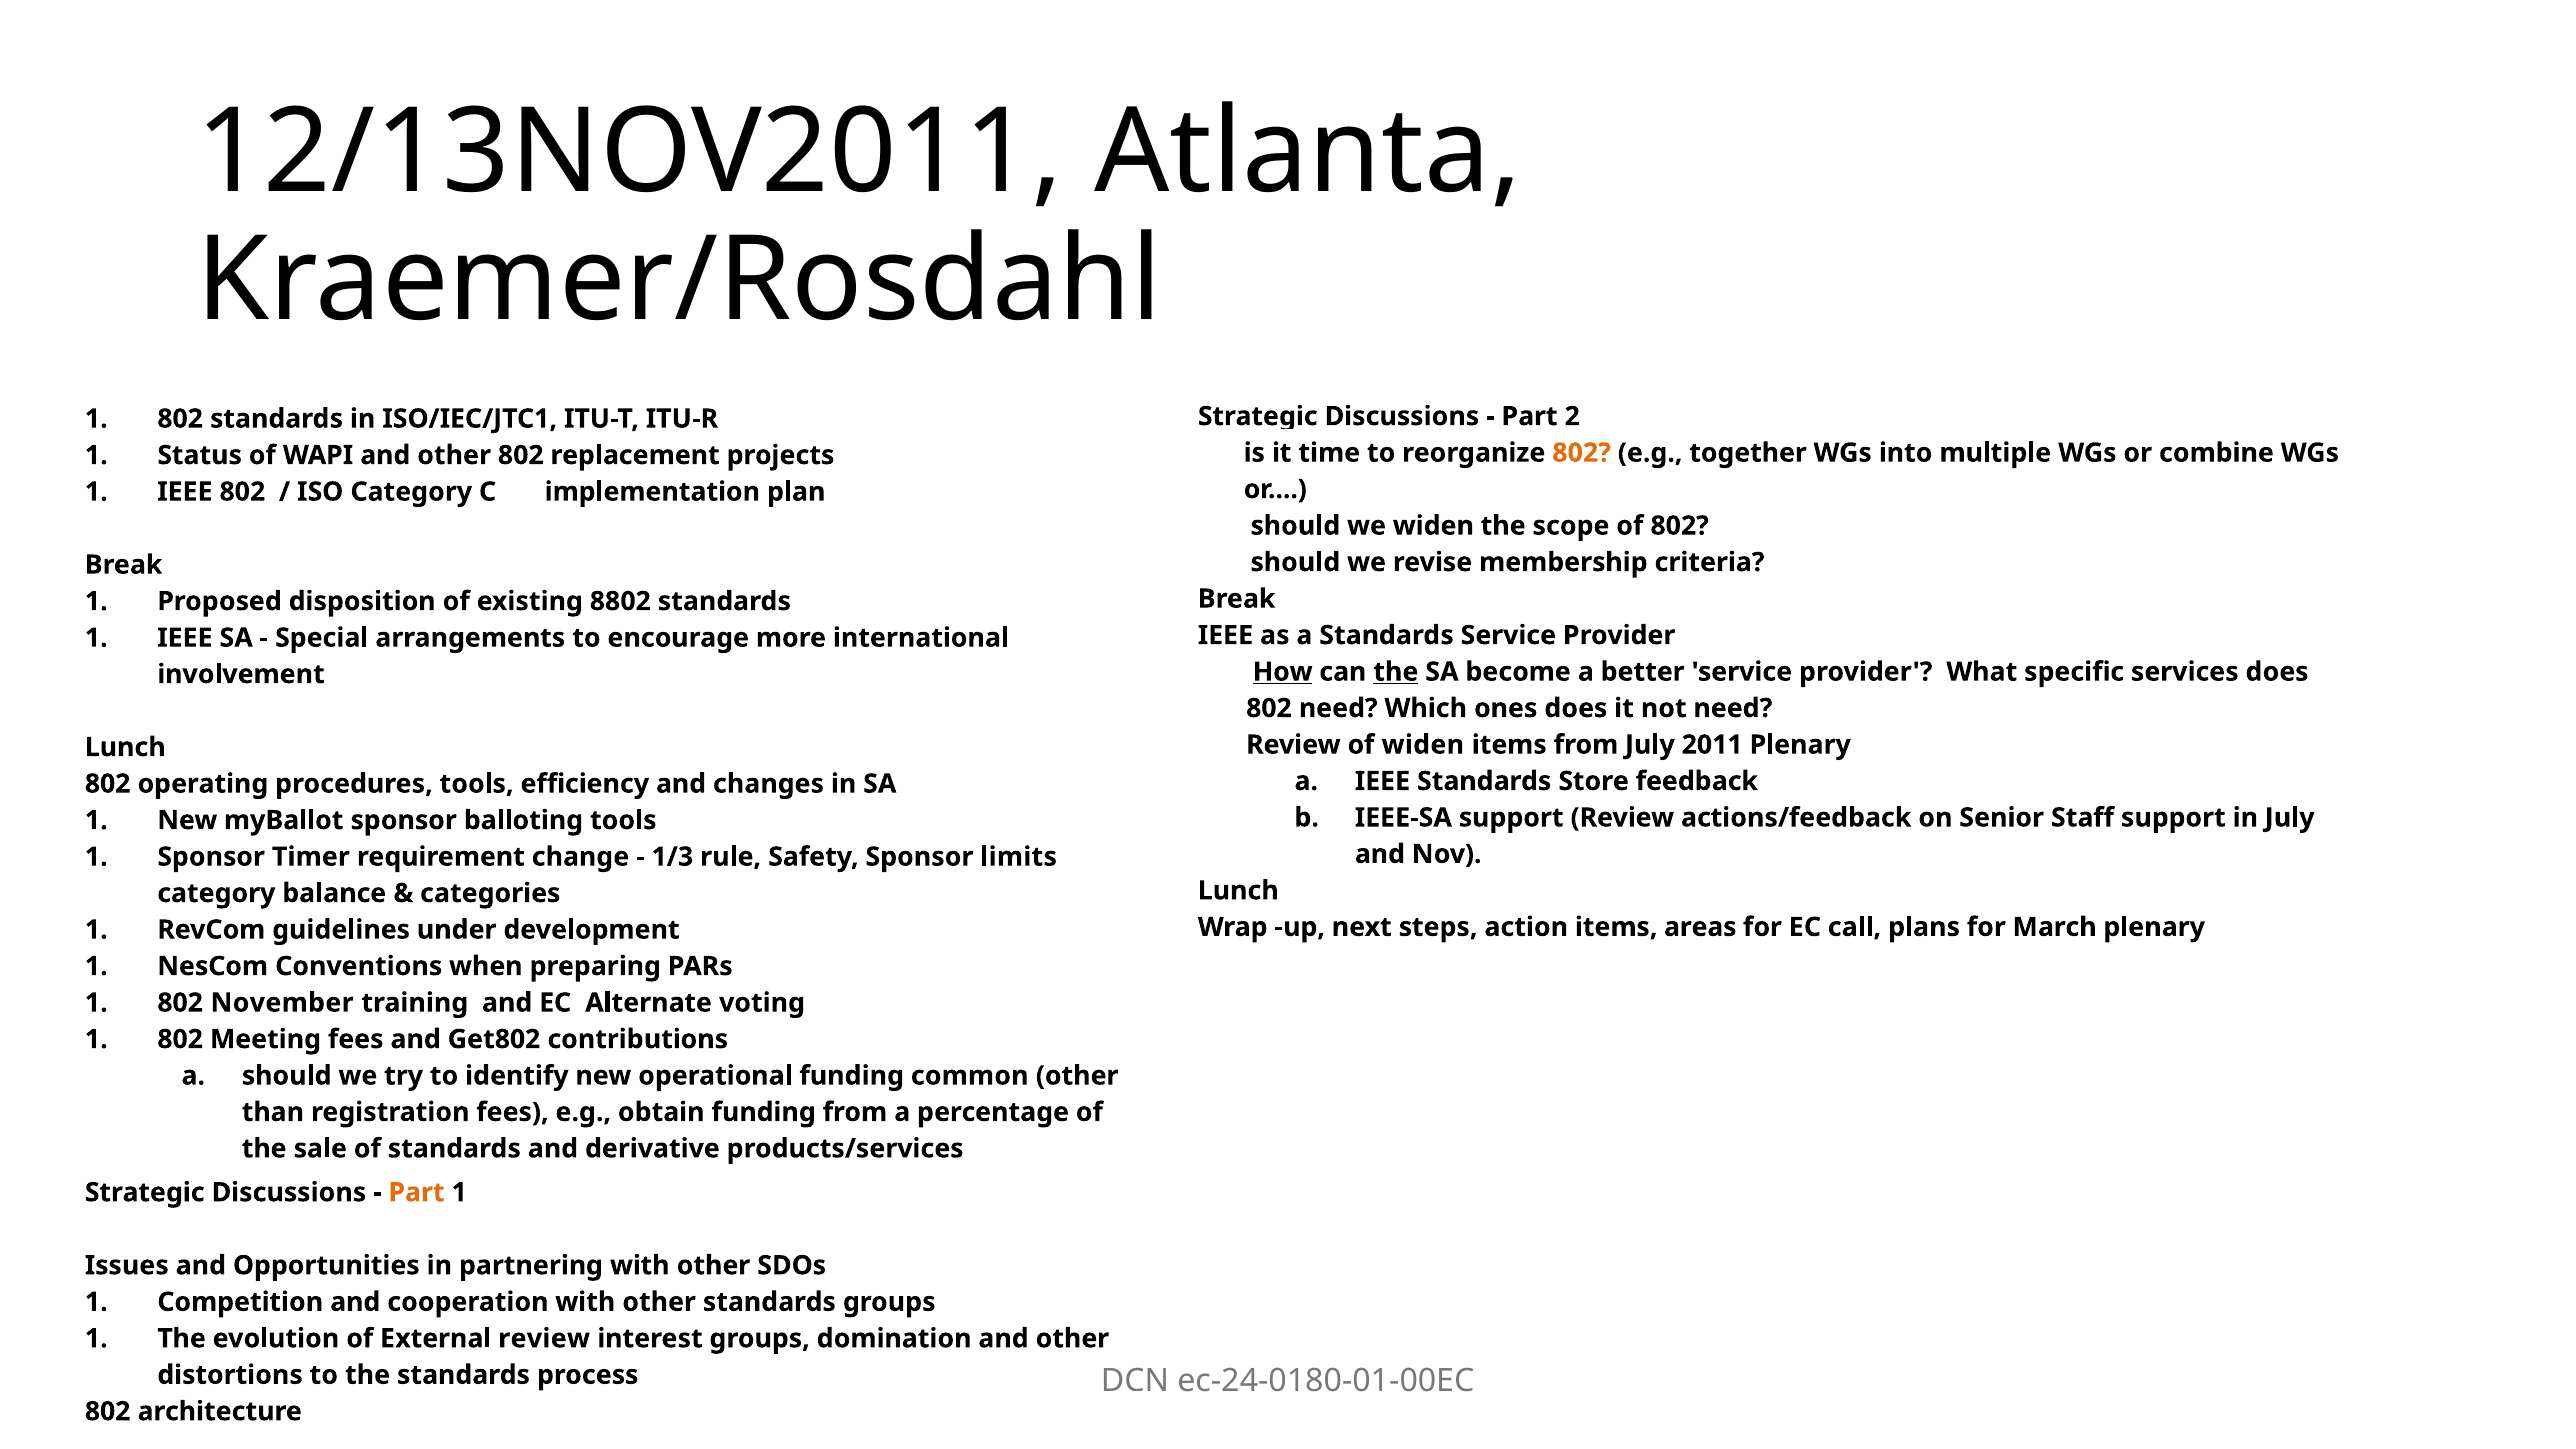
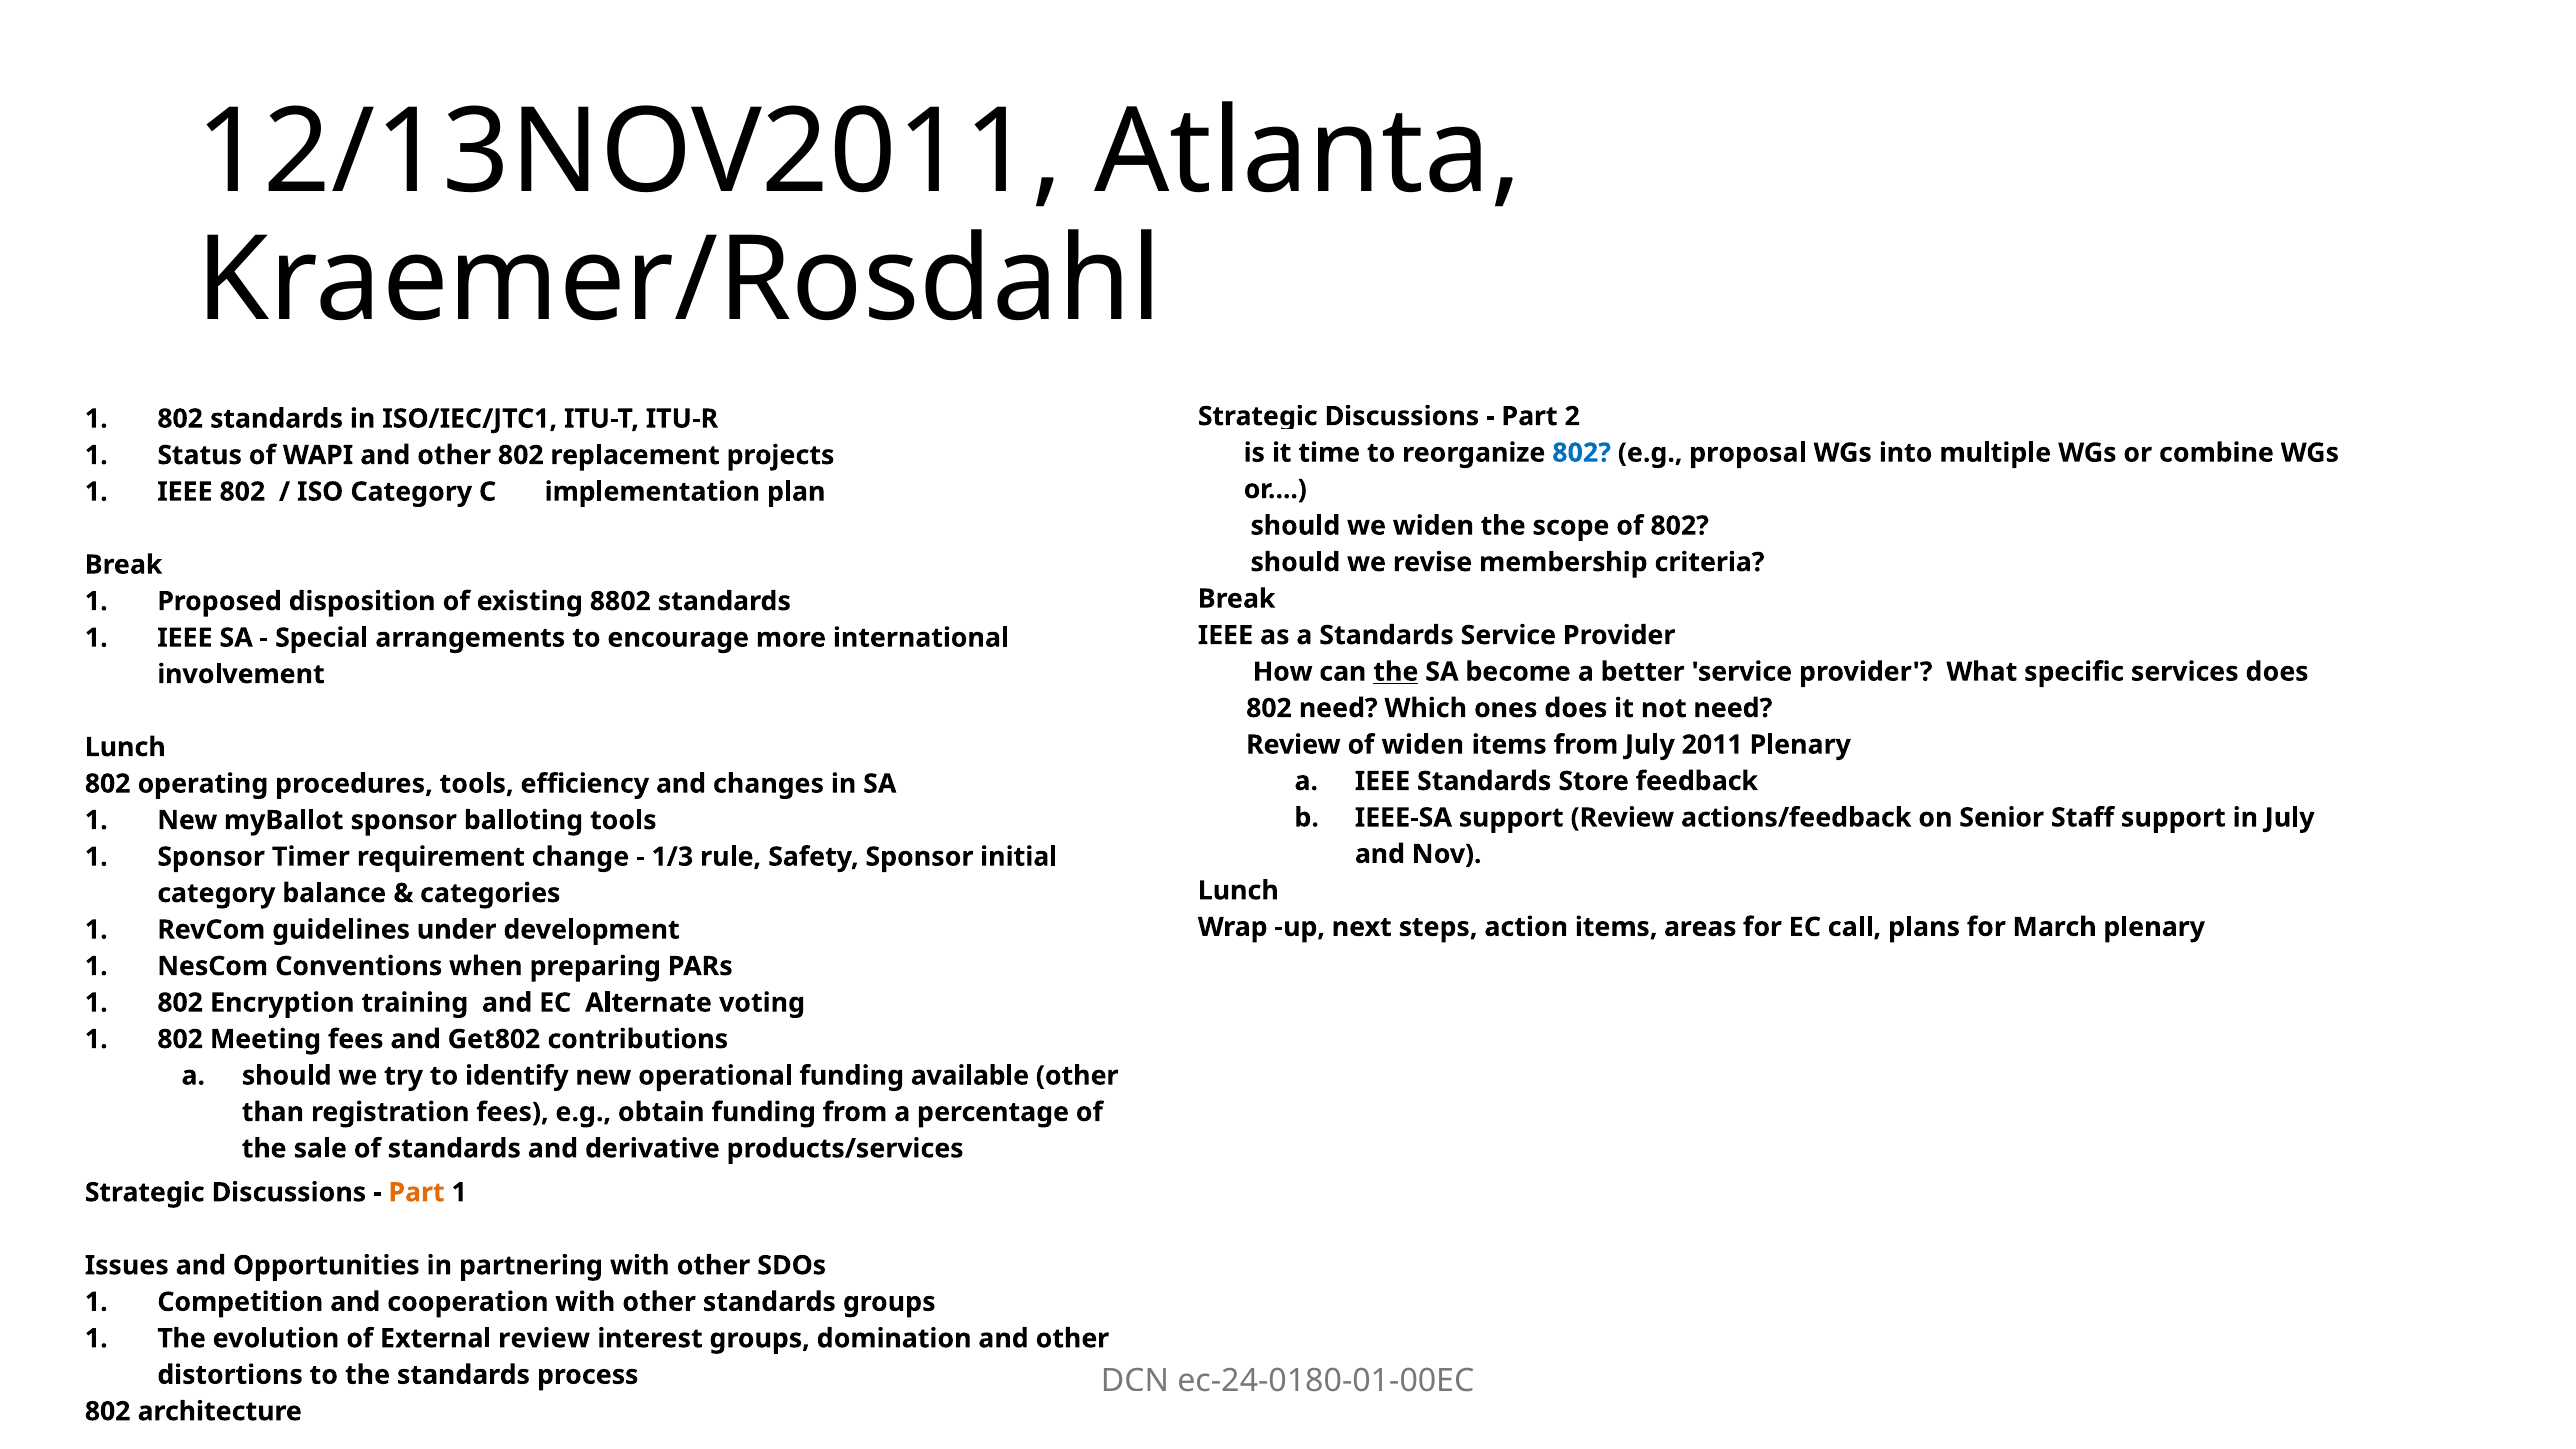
802 colour: orange -> blue (1582, 453)
together: together -> proposal (1748, 453)
How underline: present -> none (1283, 672)
limits: limits -> initial (1019, 857)
November: November -> Encryption (282, 1003)
common: common -> available (970, 1076)
